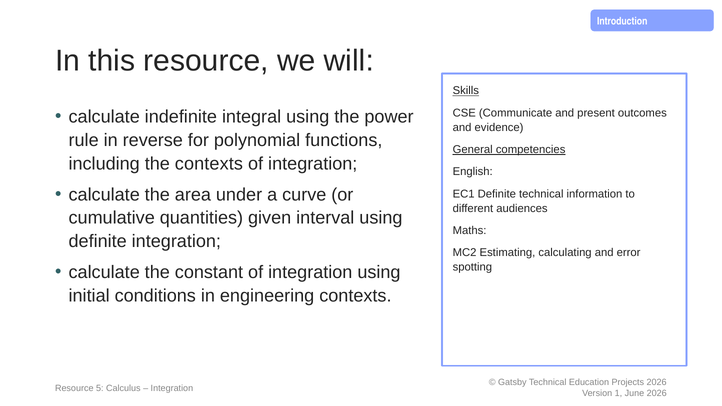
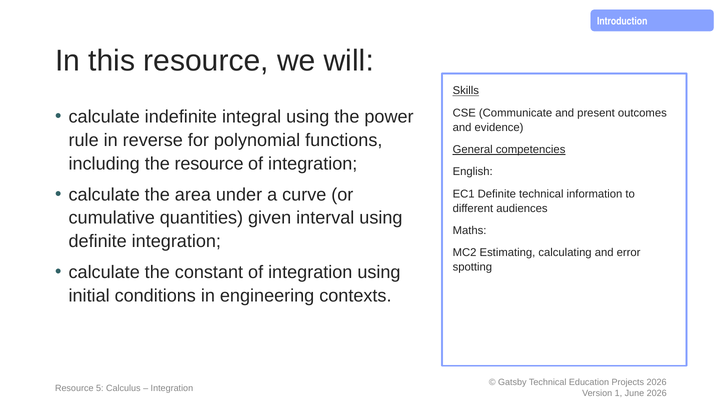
the contexts: contexts -> resource (209, 164)
